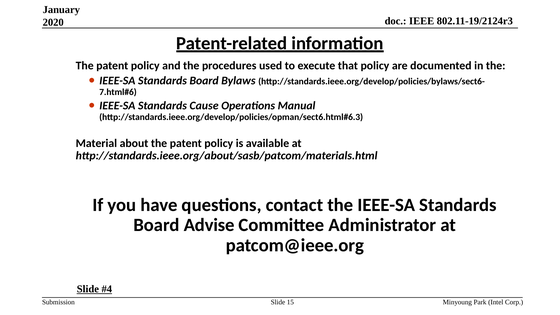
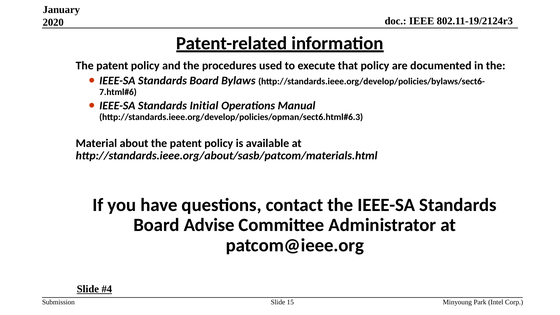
Cause: Cause -> Initial (204, 106)
